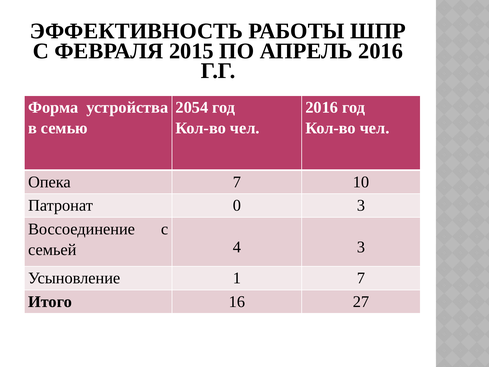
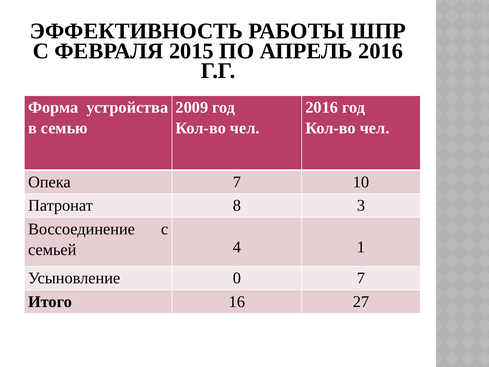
2054: 2054 -> 2009 (192, 107)
0: 0 -> 8 (237, 205)
4 3: 3 -> 1 (361, 247)
1: 1 -> 0 (237, 278)
